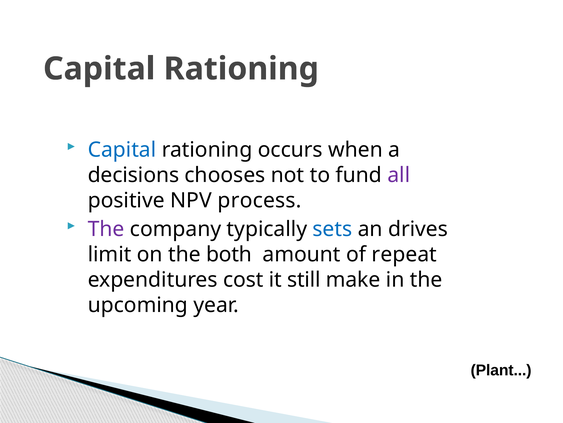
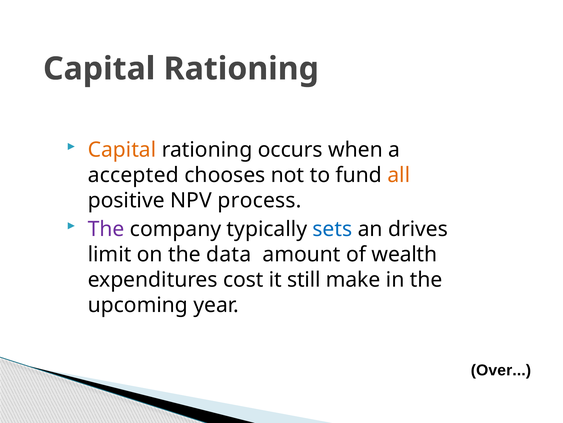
Capital colour: blue -> orange (122, 149)
decisions: decisions -> accepted (133, 175)
all colour: purple -> orange (399, 175)
both: both -> data (229, 254)
repeat: repeat -> wealth (404, 254)
Plant: Plant -> Over (501, 370)
